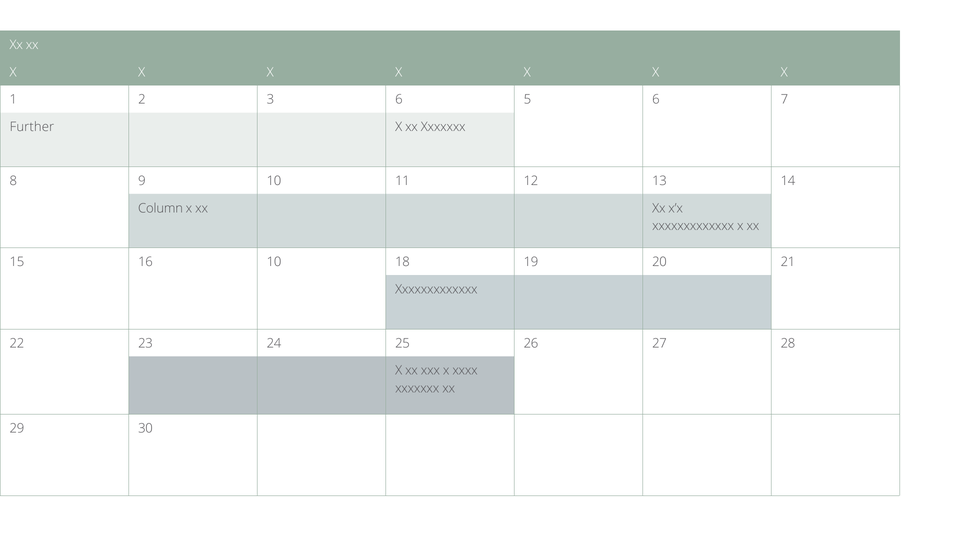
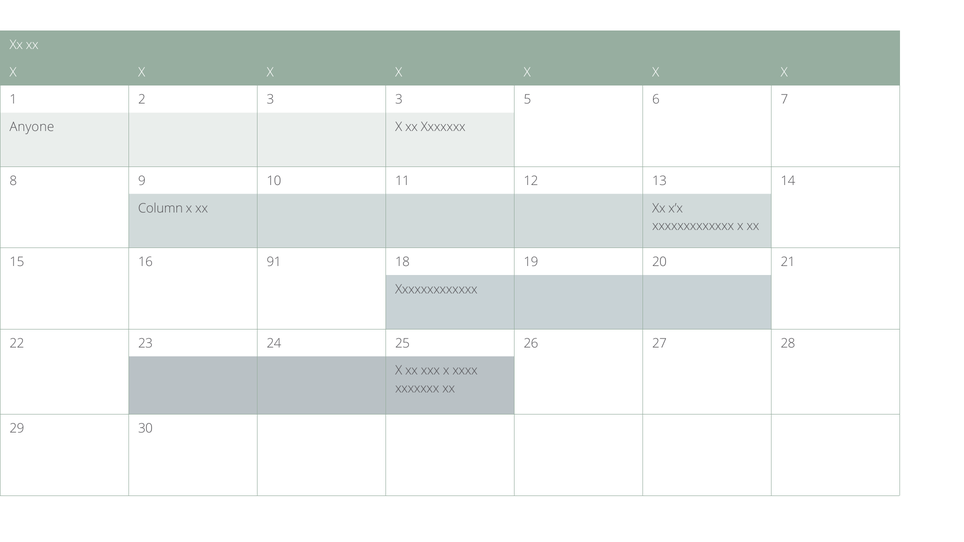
3 6: 6 -> 3 (399, 100)
Further: Further -> Anyone (32, 127)
16 10: 10 -> 91 (274, 262)
